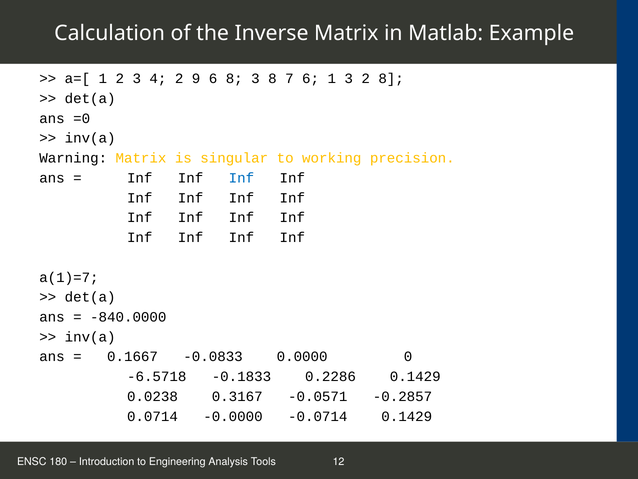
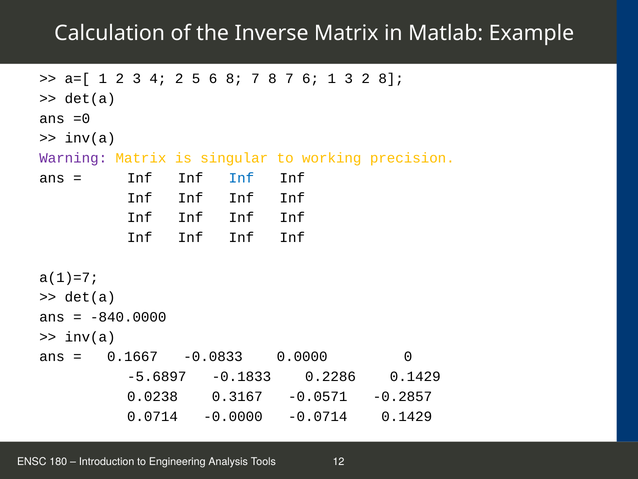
9: 9 -> 5 (196, 79)
6 8 3: 3 -> 7 (255, 79)
Warning colour: black -> purple (73, 158)
-6.5718: -6.5718 -> -5.6897 (157, 376)
